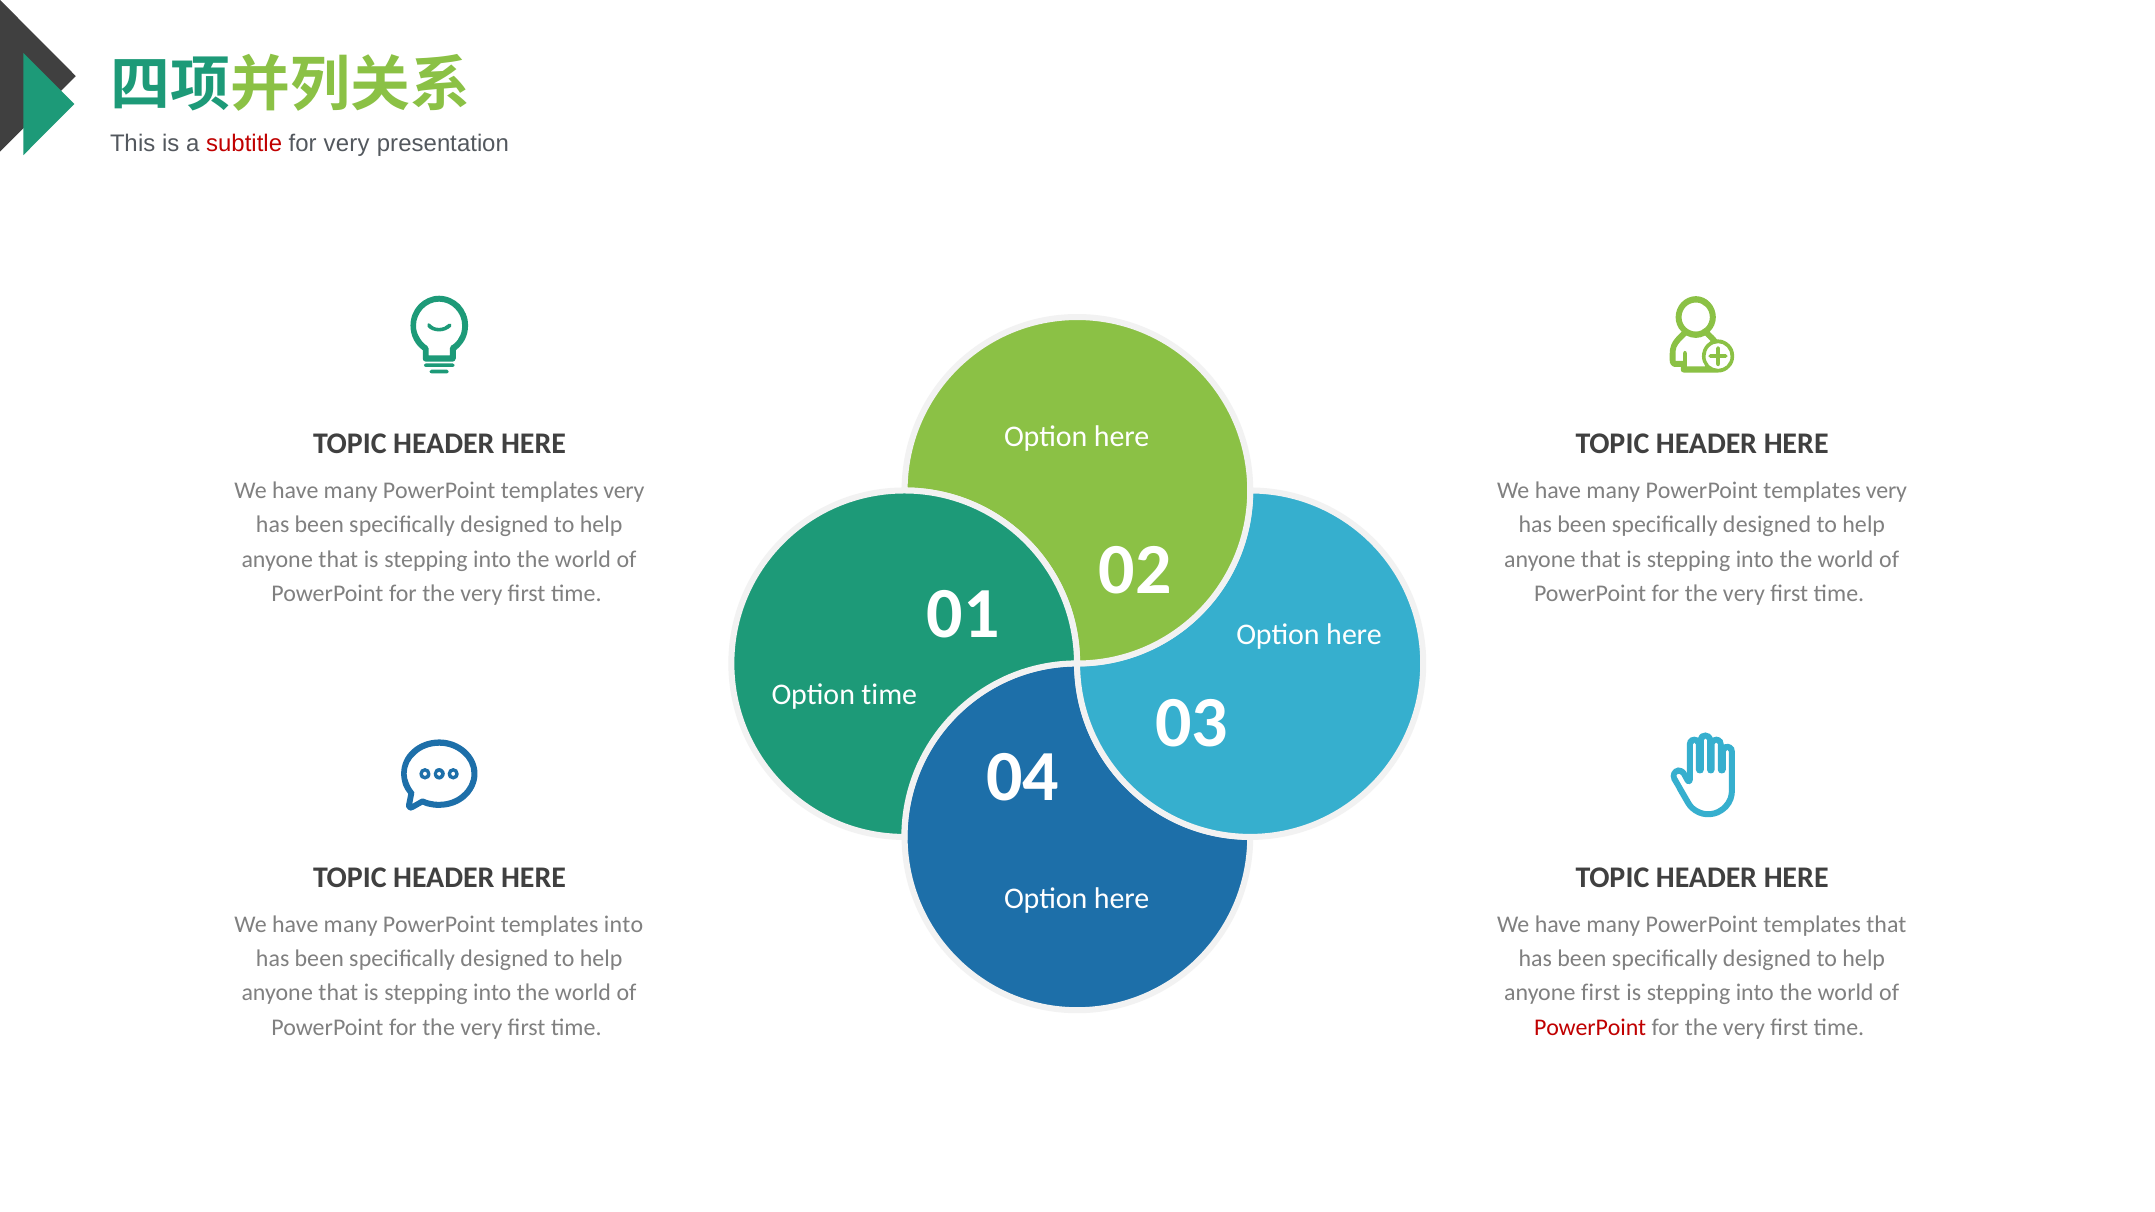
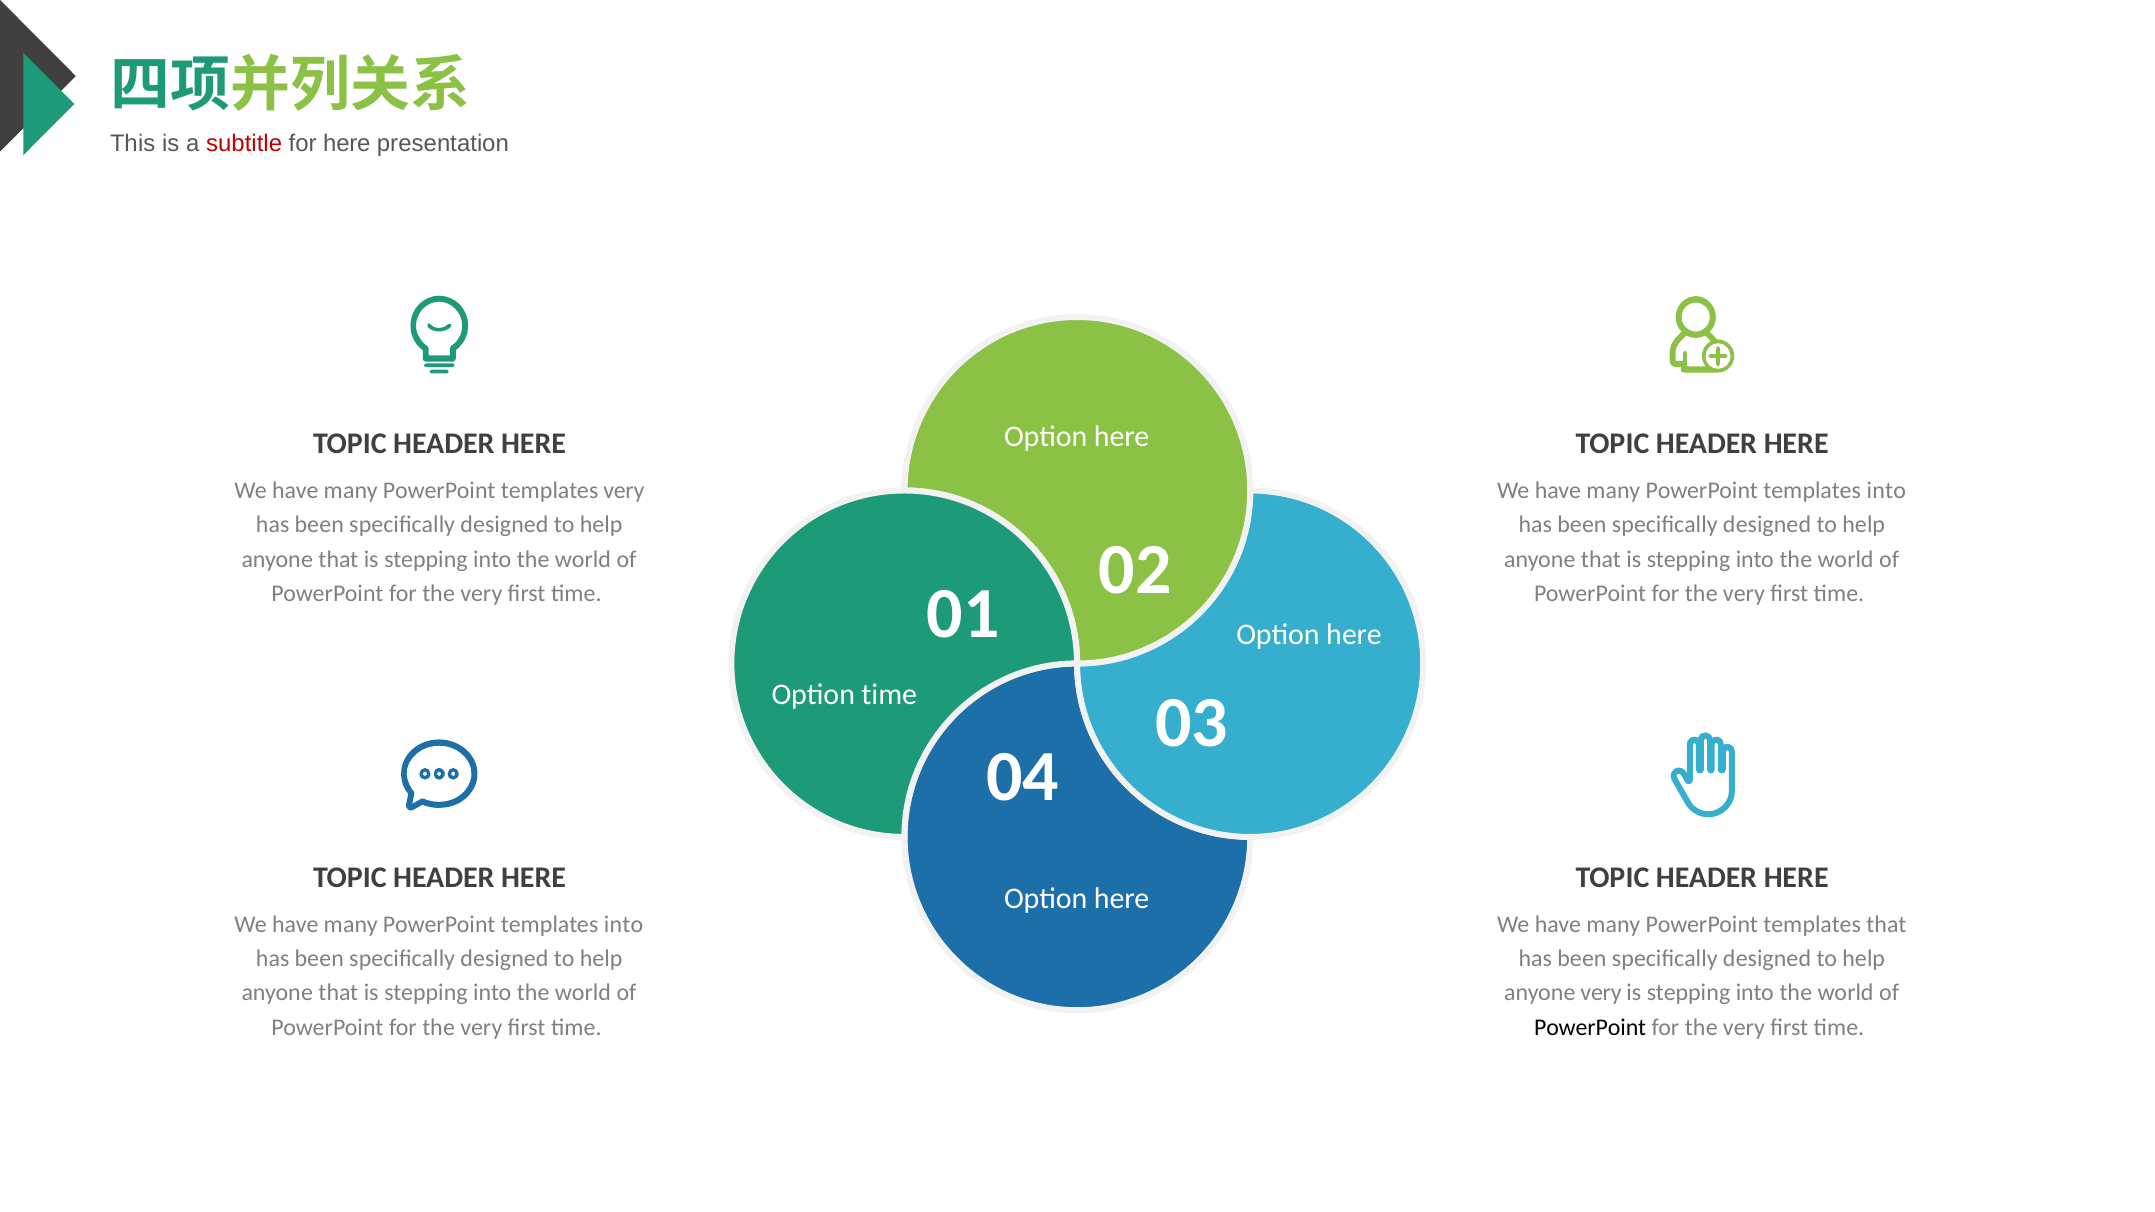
for very: very -> here (347, 143)
very: very -> into (1886, 491)
anyone first: first -> very (1601, 993)
PowerPoint colour: red -> black (1590, 1027)
